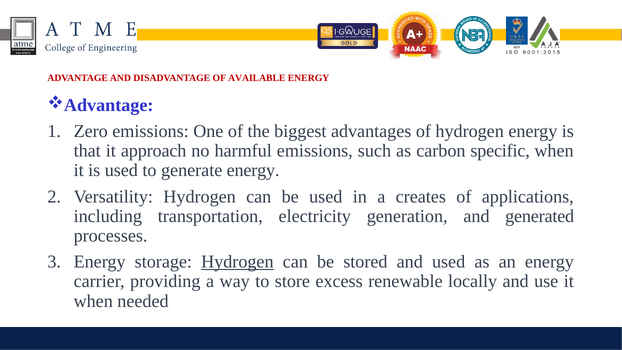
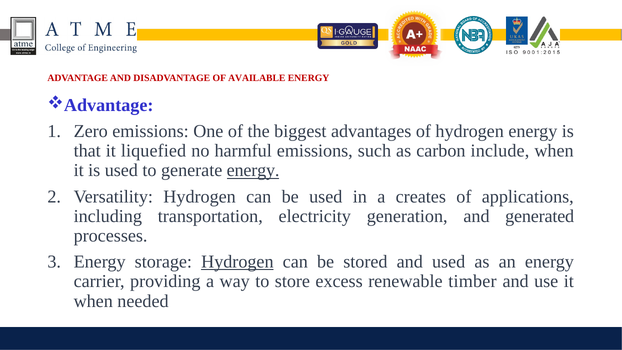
approach: approach -> liquefied (154, 151)
specific: specific -> include (500, 151)
energy underline: none -> present (253, 170)
locally: locally -> timber (472, 281)
